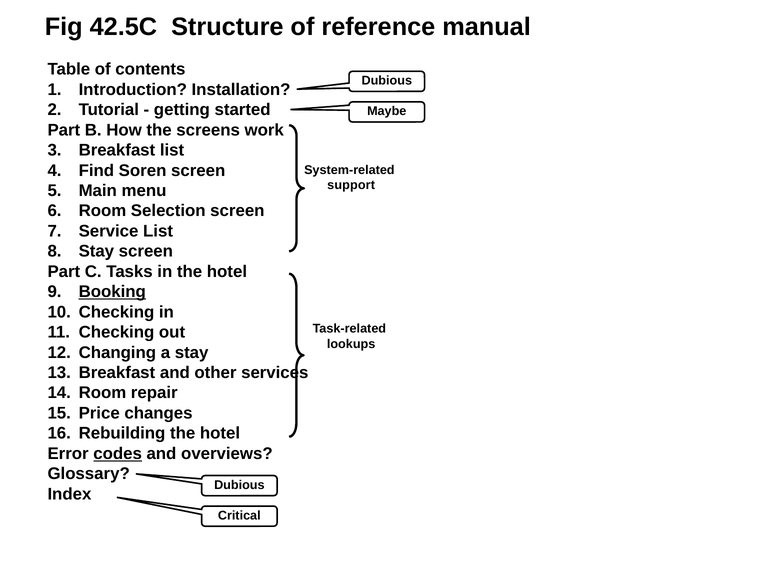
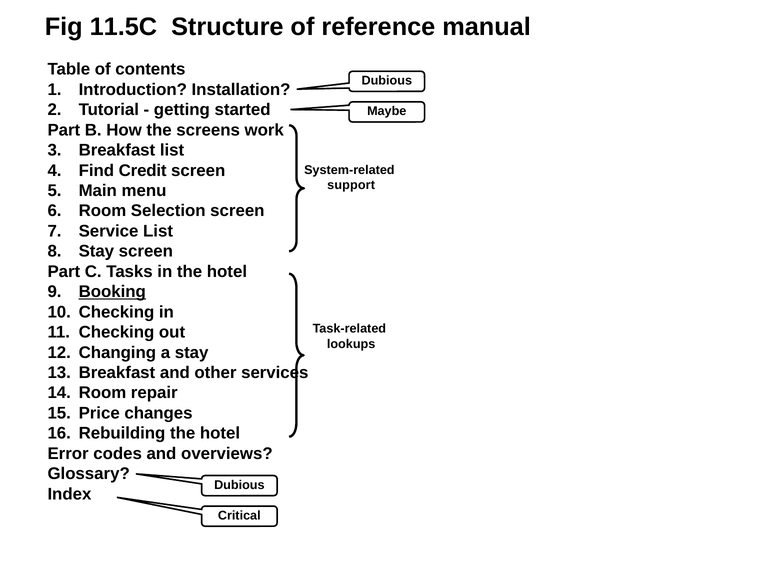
42.5C: 42.5C -> 11.5C (123, 27)
Soren: Soren -> Credit (143, 171)
codes underline: present -> none (118, 454)
